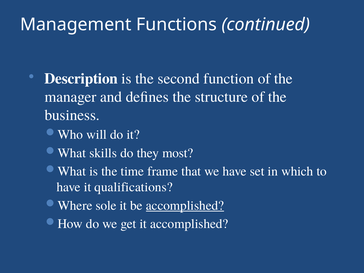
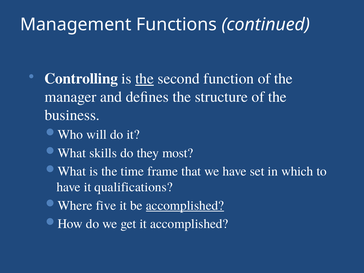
Description: Description -> Controlling (81, 79)
the underline: none -> present (145, 79)
sole: sole -> five (106, 205)
